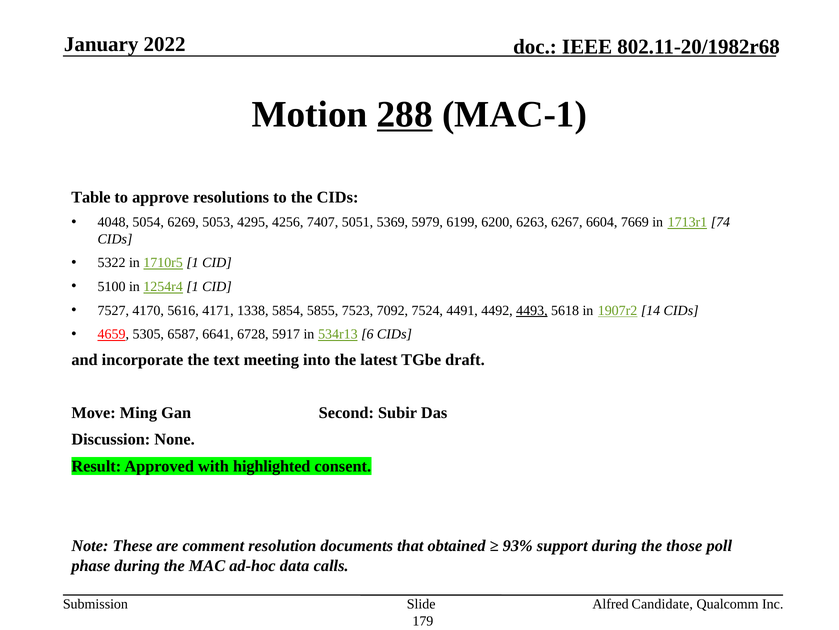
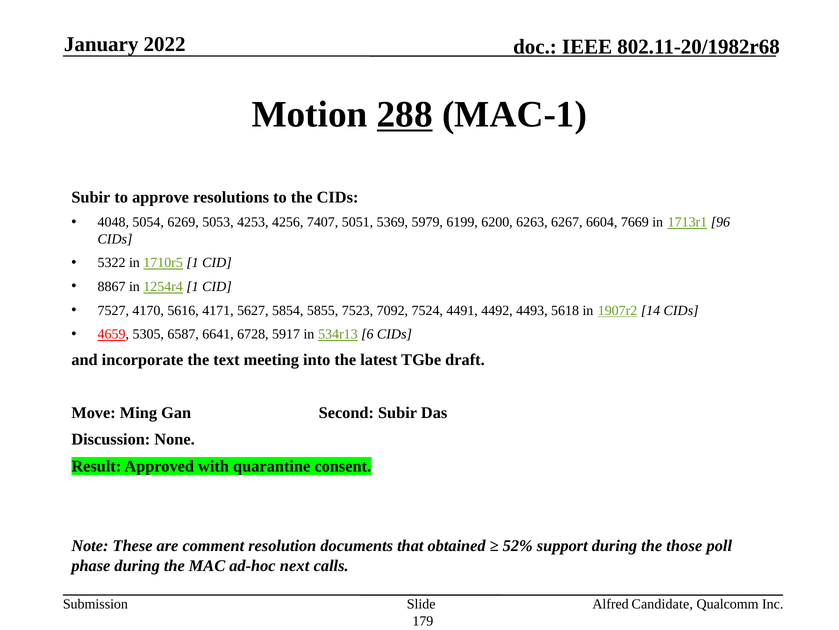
Table: Table -> Subir (91, 197)
4295: 4295 -> 4253 (253, 222)
74: 74 -> 96 (720, 222)
5100: 5100 -> 8867 (112, 286)
1338: 1338 -> 5627 (253, 310)
4493 underline: present -> none (532, 310)
highlighted: highlighted -> quarantine (272, 466)
93%: 93% -> 52% (518, 545)
data: data -> next (295, 565)
